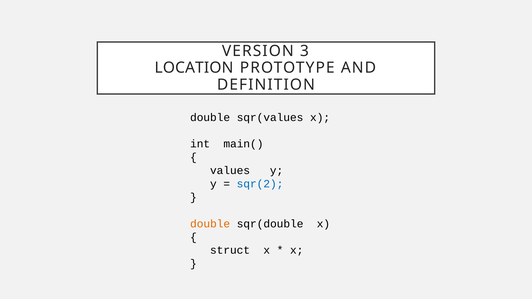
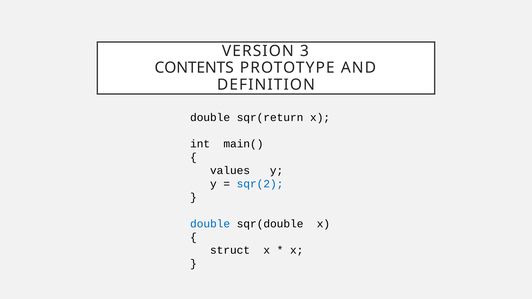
LOCATION: LOCATION -> CONTENTS (194, 68)
sqr(values: sqr(values -> sqr(return (270, 117)
double colour: orange -> blue (210, 224)
